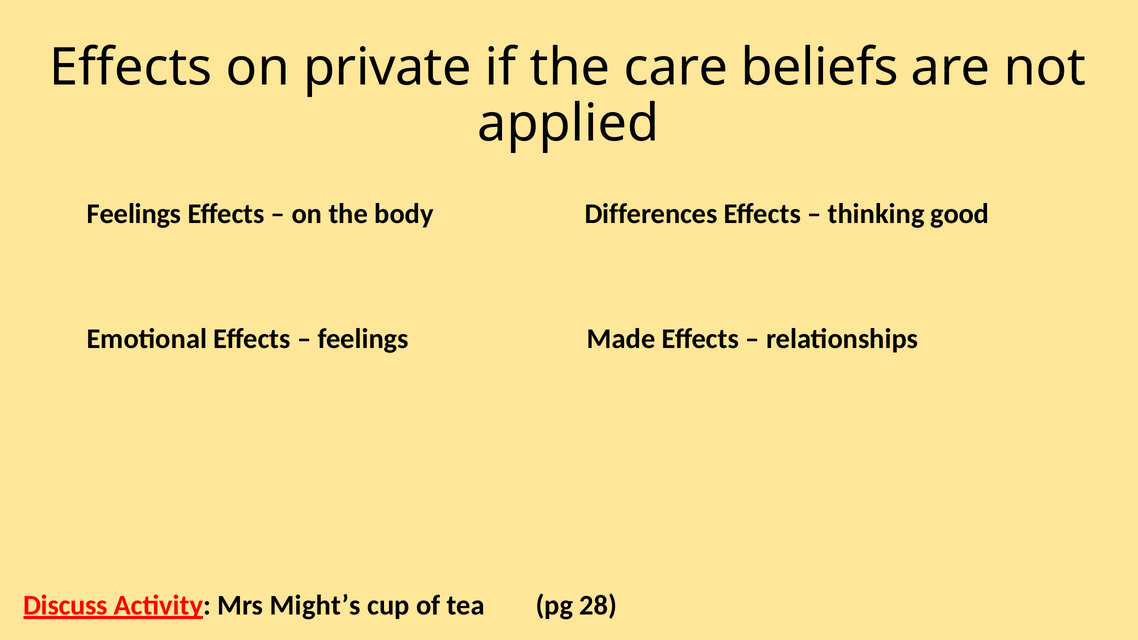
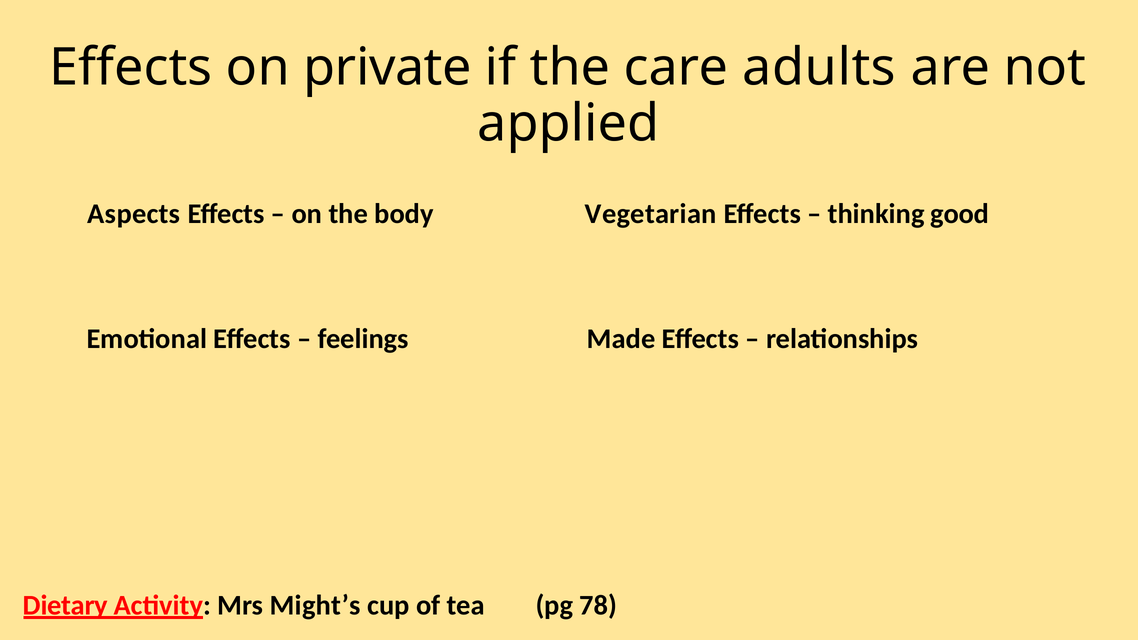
beliefs: beliefs -> adults (819, 67)
Feelings: Feelings -> Aspects (134, 214)
Differences: Differences -> Vegetarian (651, 214)
Discuss: Discuss -> Dietary (65, 605)
28: 28 -> 78 (598, 605)
